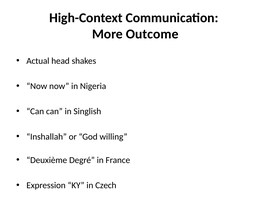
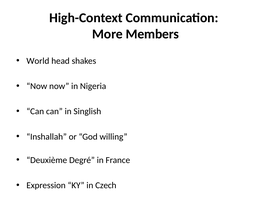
Outcome: Outcome -> Members (152, 34)
Actual: Actual -> World (38, 61)
